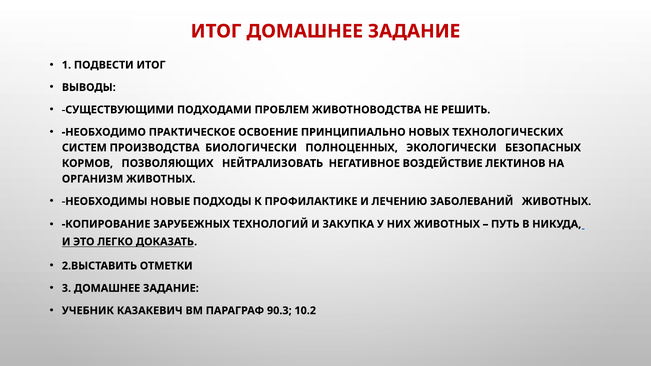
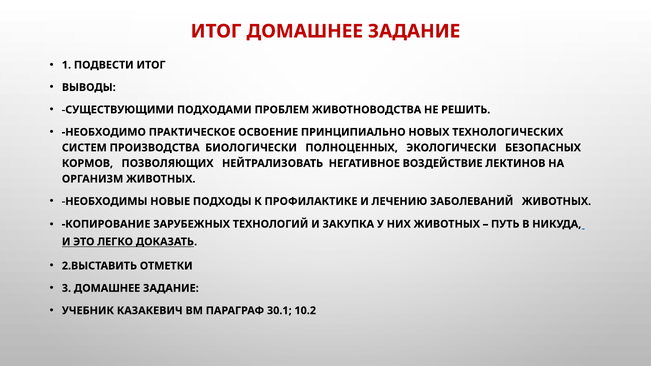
90.3: 90.3 -> 30.1 (279, 311)
